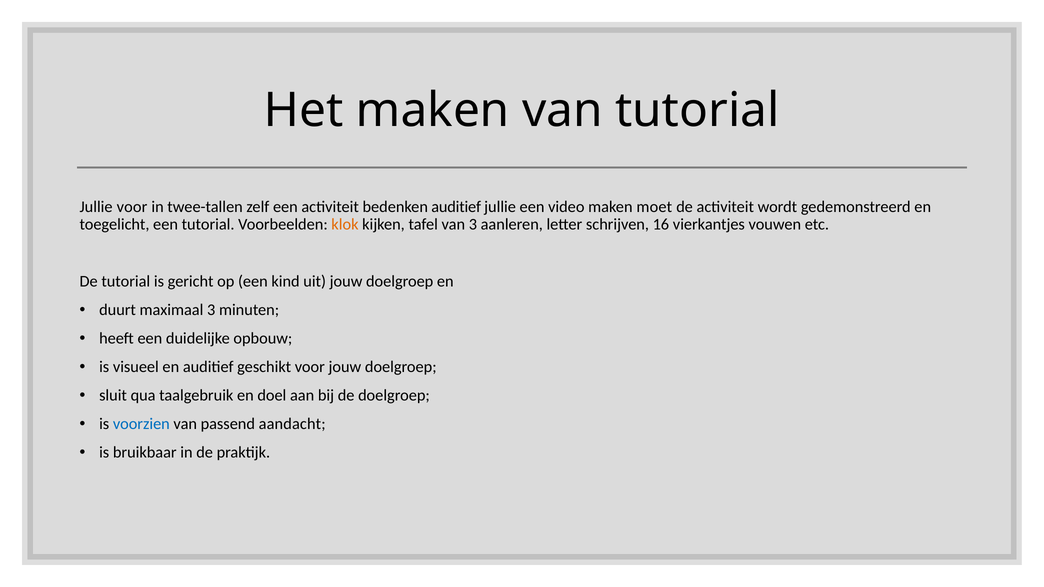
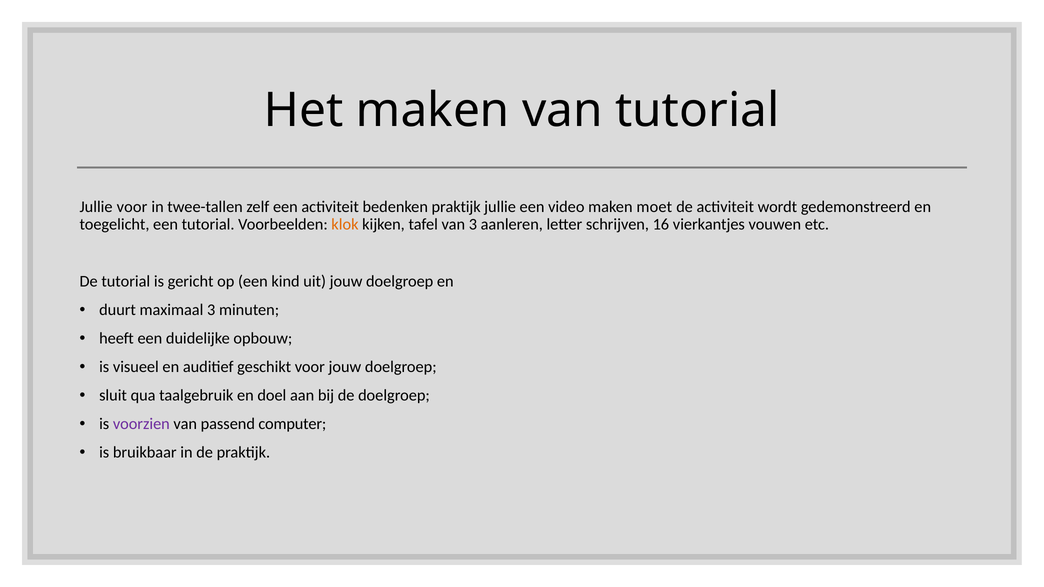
bedenken auditief: auditief -> praktijk (456, 207)
voorzien colour: blue -> purple (141, 424)
aandacht: aandacht -> computer (292, 424)
